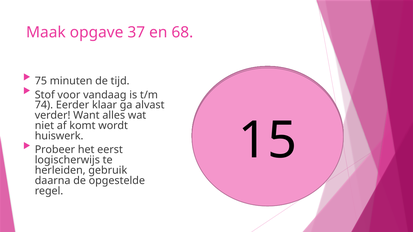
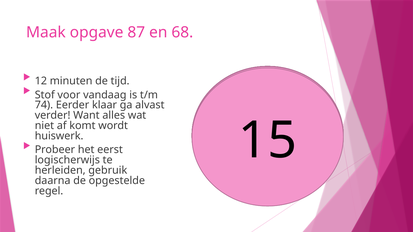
37: 37 -> 87 (136, 33)
75: 75 -> 12 (41, 81)
